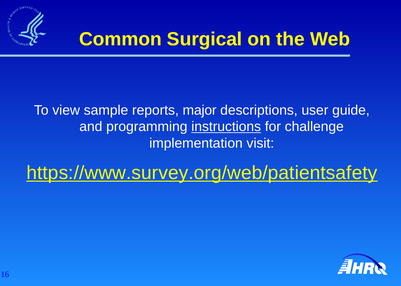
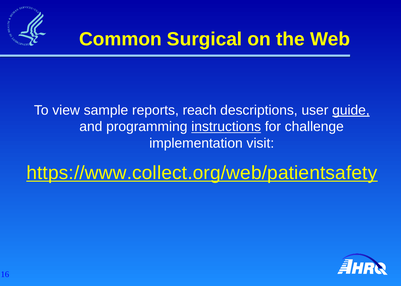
major: major -> reach (200, 110)
guide underline: none -> present (351, 110)
https://www.survey.org/web/patientsafety: https://www.survey.org/web/patientsafety -> https://www.collect.org/web/patientsafety (202, 173)
